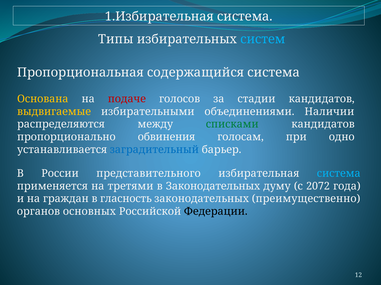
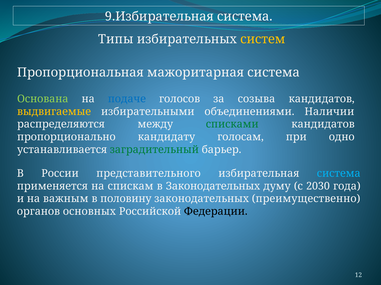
1.Избирательная: 1.Избирательная -> 9.Избирательная (159, 17)
систем colour: light blue -> yellow (263, 39)
содержащийся: содержащийся -> мажоритарная (196, 73)
Основана colour: yellow -> light green (43, 99)
подаче colour: red -> blue (127, 99)
стадии: стадии -> созыва (256, 99)
обвинения: обвинения -> кандидату (166, 137)
заградительный colour: blue -> green (154, 150)
третями: третями -> спискам (131, 187)
2072: 2072 -> 2030 (318, 187)
граждан: граждан -> важным (66, 199)
гласность: гласность -> половину (126, 199)
